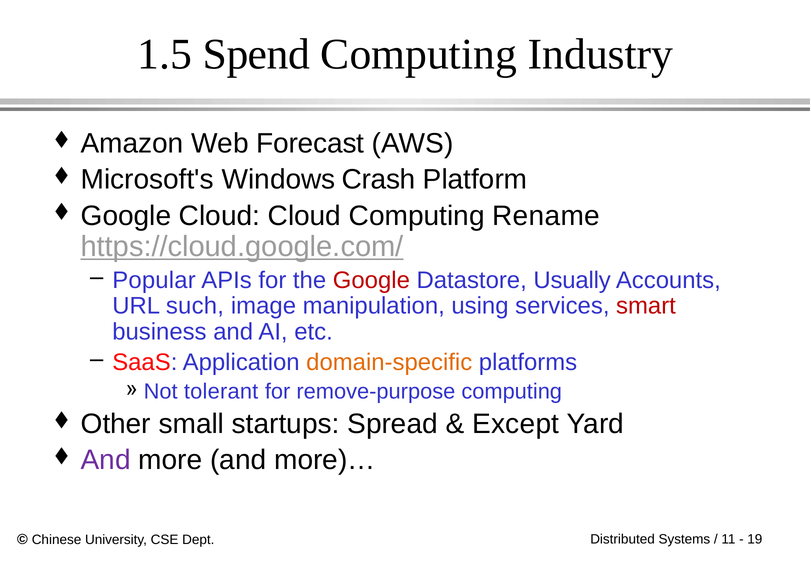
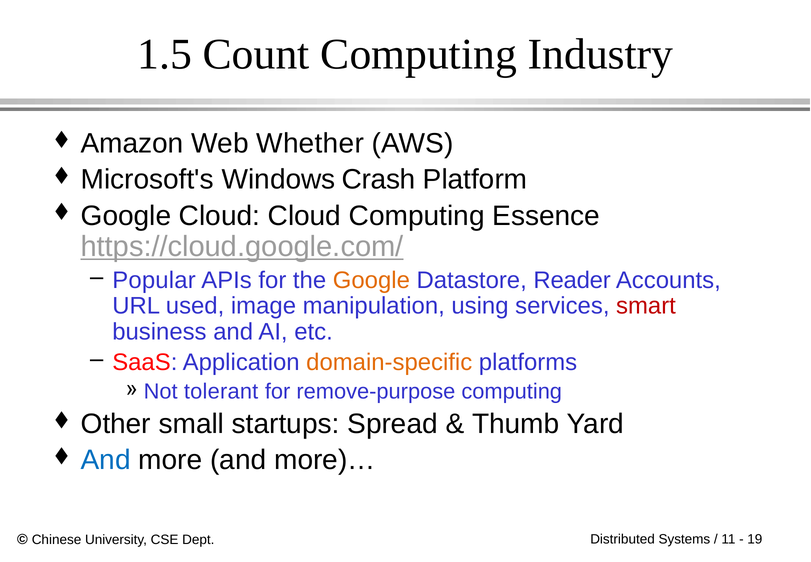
Spend: Spend -> Count (256, 54)
Forecast: Forecast -> Whether (310, 143)
Rename: Rename -> Essence (546, 216)
Google colour: red -> orange (371, 280)
Usually: Usually -> Reader (572, 280)
such: such -> used (195, 306)
Except: Except -> Thumb (516, 424)
And colour: purple -> blue (106, 460)
